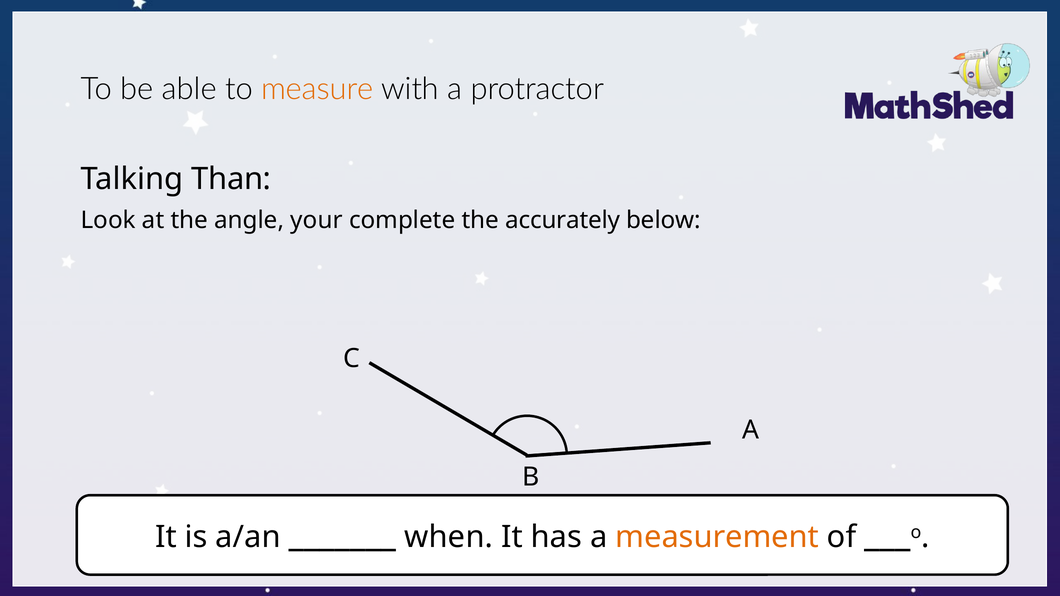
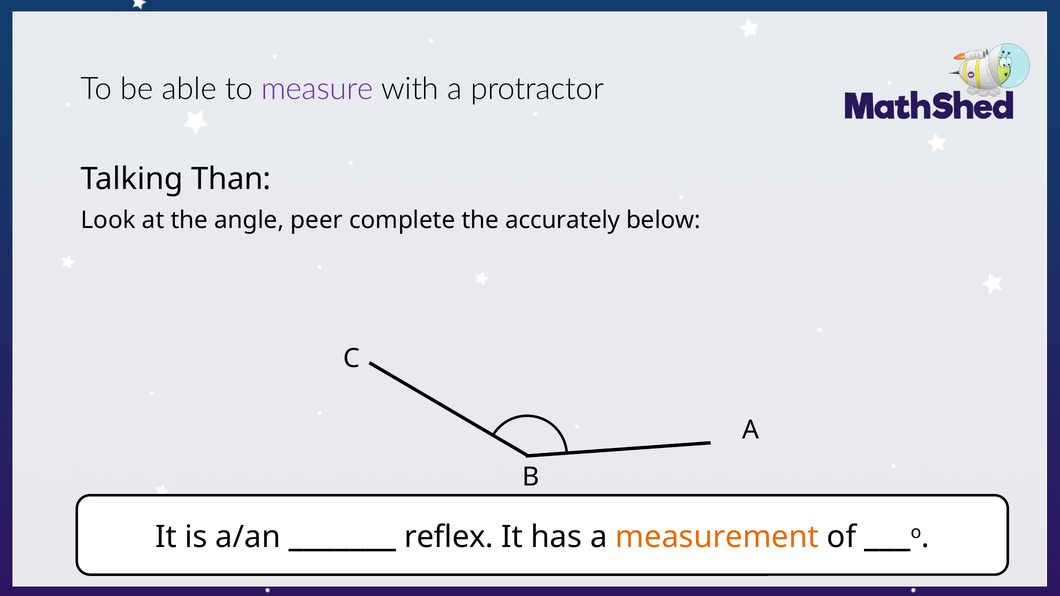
measure colour: orange -> purple (317, 89)
your: your -> peer (317, 220)
when: when -> reflex (449, 537)
